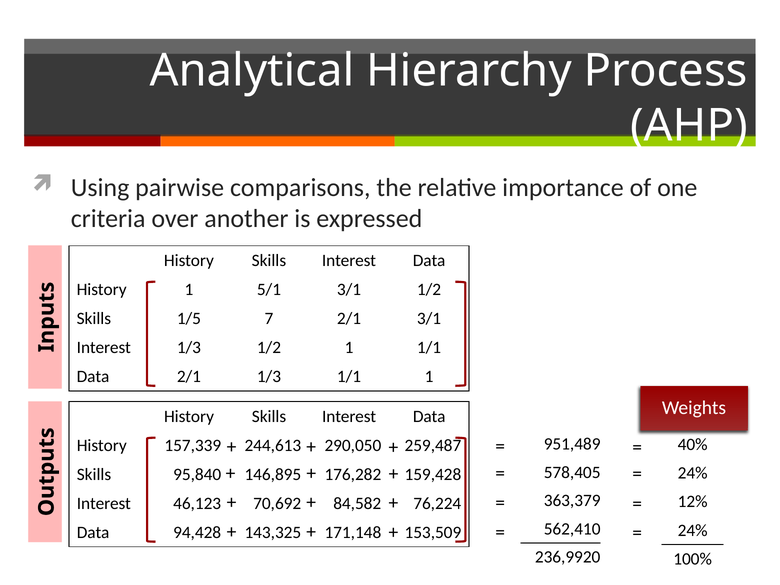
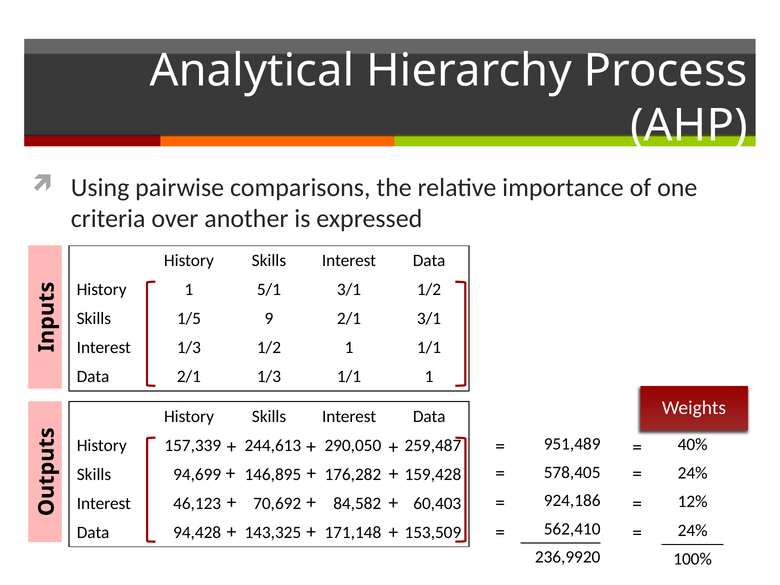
7: 7 -> 9 (269, 318)
95,840: 95,840 -> 94,699 (197, 474)
363,379: 363,379 -> 924,186 (572, 501)
76,224: 76,224 -> 60,403 (437, 503)
